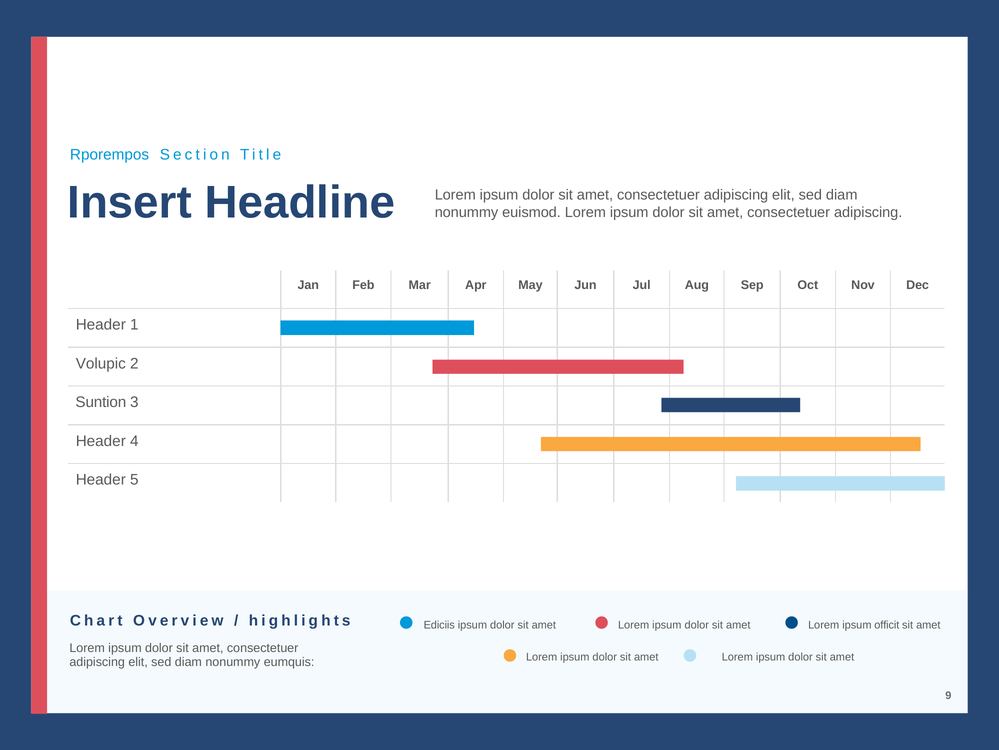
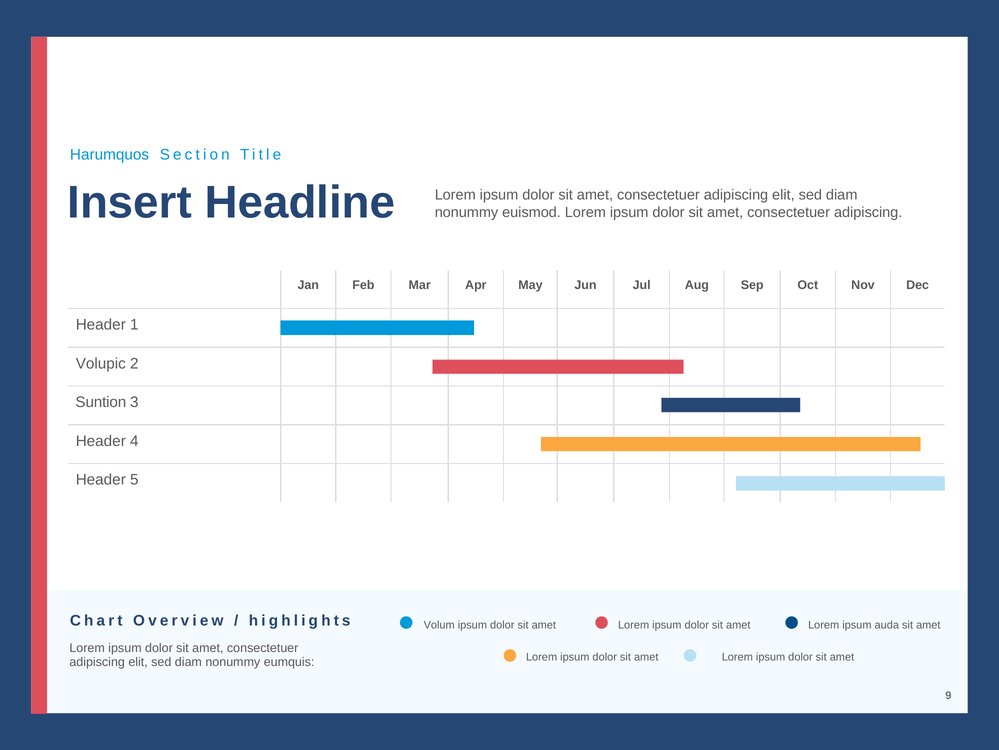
Rporempos: Rporempos -> Harumquos (110, 155)
Ediciis: Ediciis -> Volum (439, 625)
officit: officit -> auda (887, 625)
